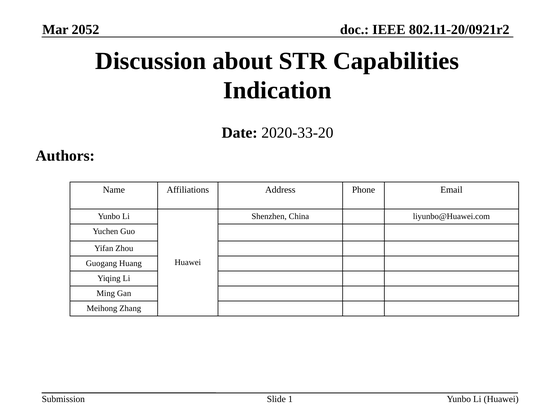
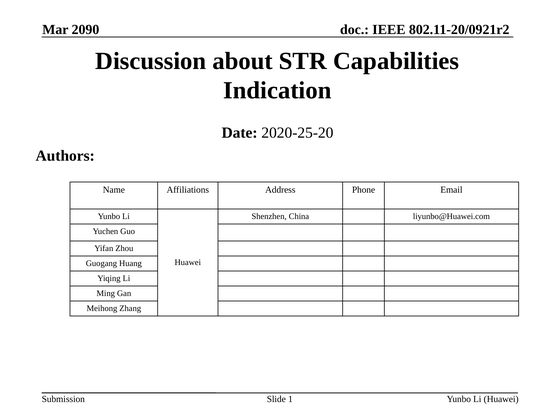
2052: 2052 -> 2090 (85, 30)
2020-33-20: 2020-33-20 -> 2020-25-20 (297, 133)
